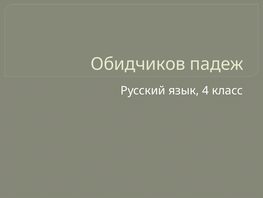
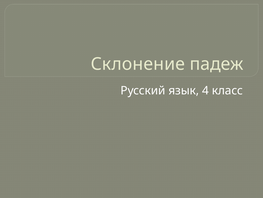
Обидчиков: Обидчиков -> Склонение (138, 64)
